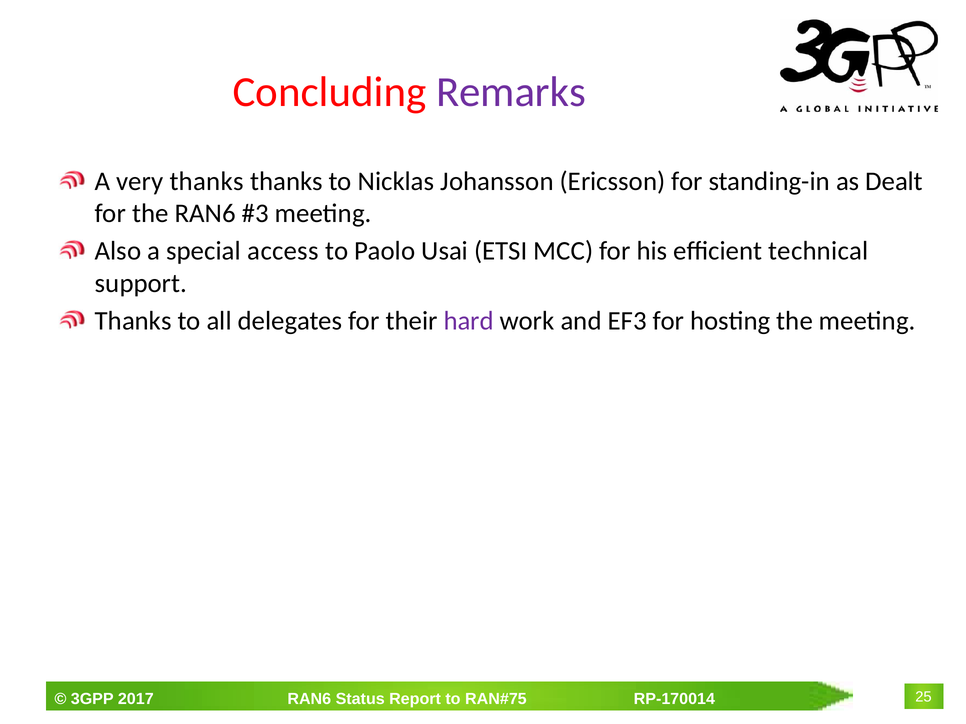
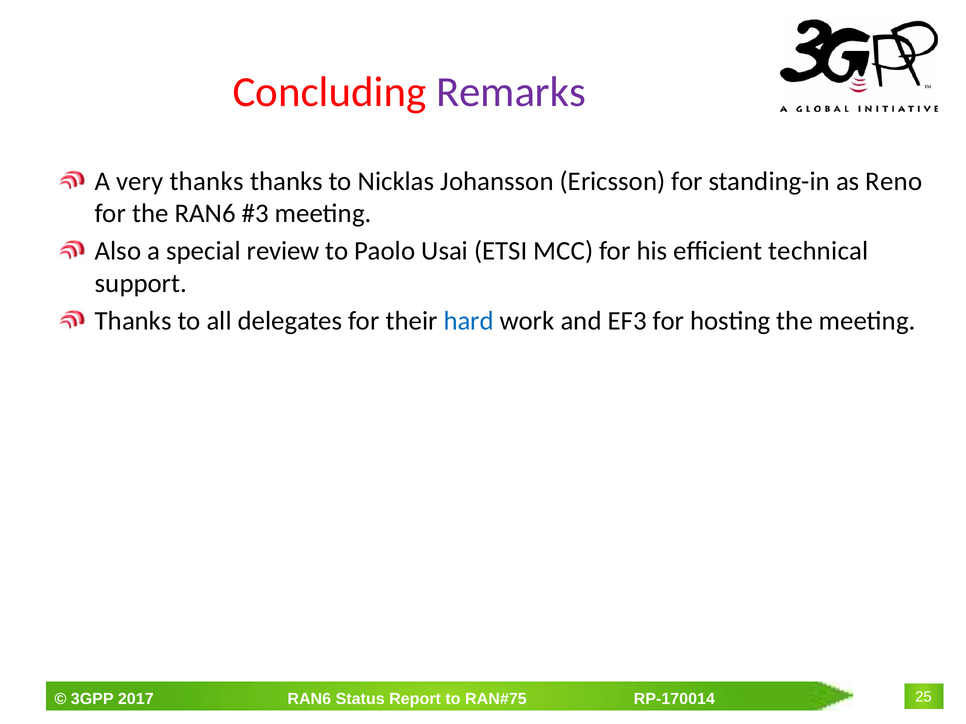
Dealt: Dealt -> Reno (894, 181)
access: access -> review (283, 251)
hard colour: purple -> blue (469, 321)
